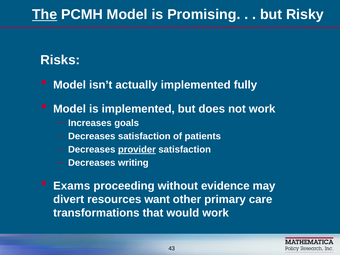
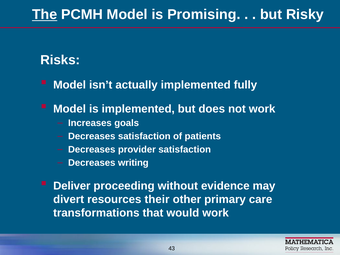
provider underline: present -> none (137, 150)
Exams: Exams -> Deliver (72, 186)
want: want -> their (157, 199)
